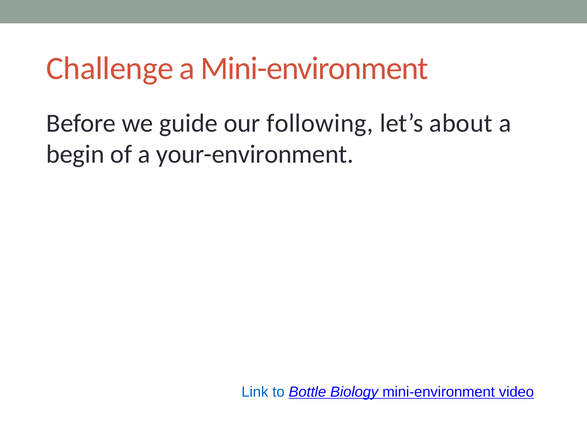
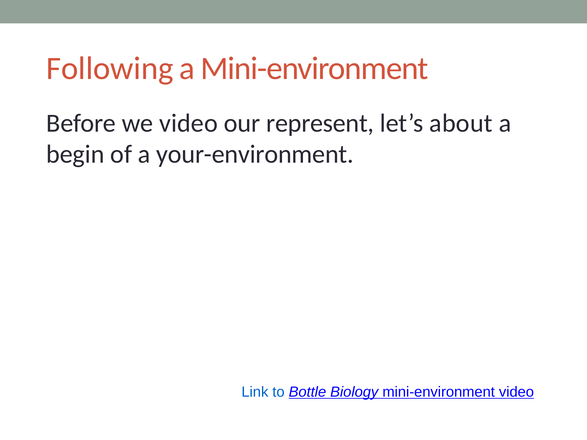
Challenge: Challenge -> Following (110, 68)
we guide: guide -> video (188, 123)
following: following -> represent (320, 123)
